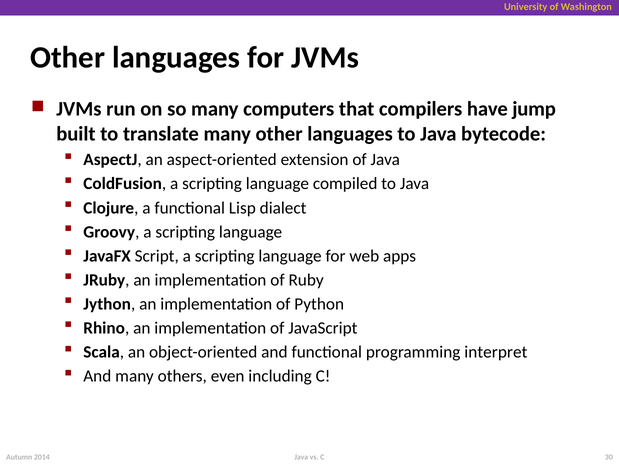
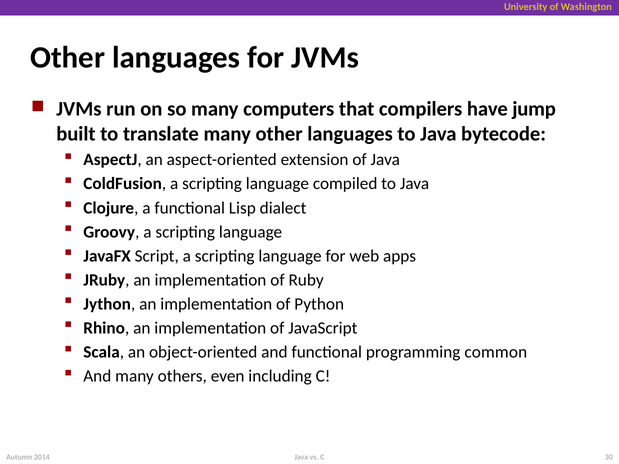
interpret: interpret -> common (496, 352)
